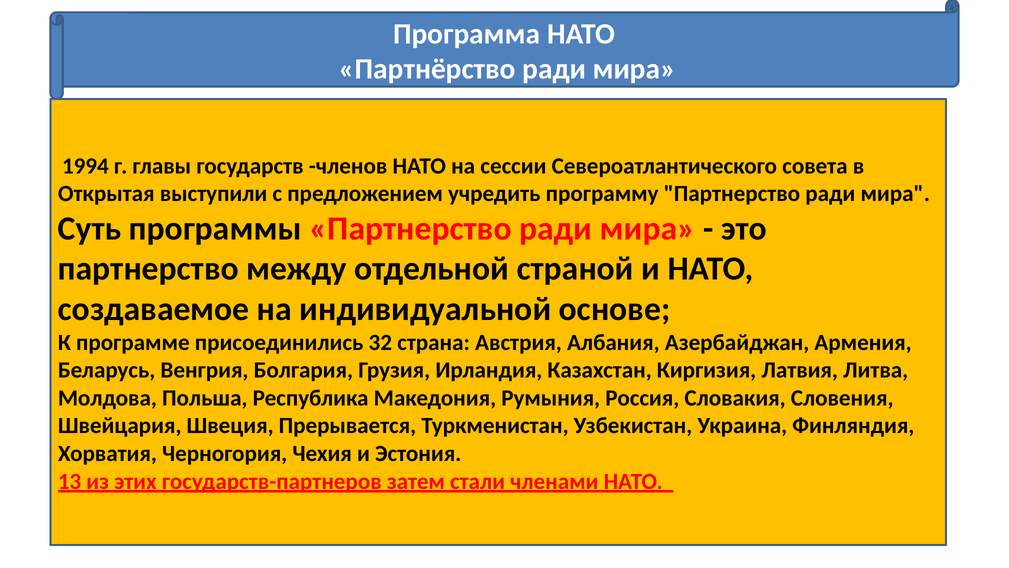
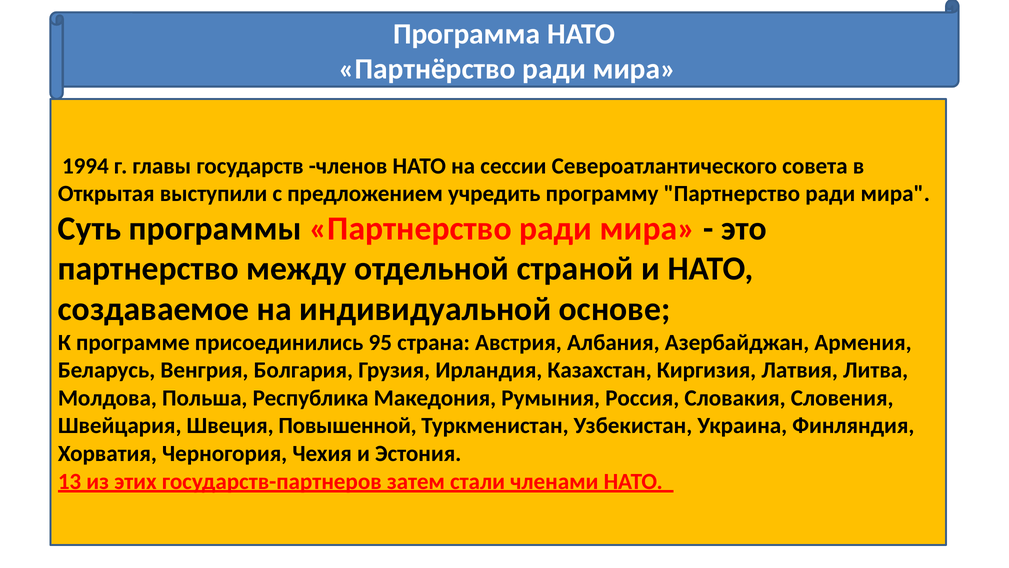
32: 32 -> 95 (380, 342)
Прерывается: Прерывается -> Повышенной (348, 426)
